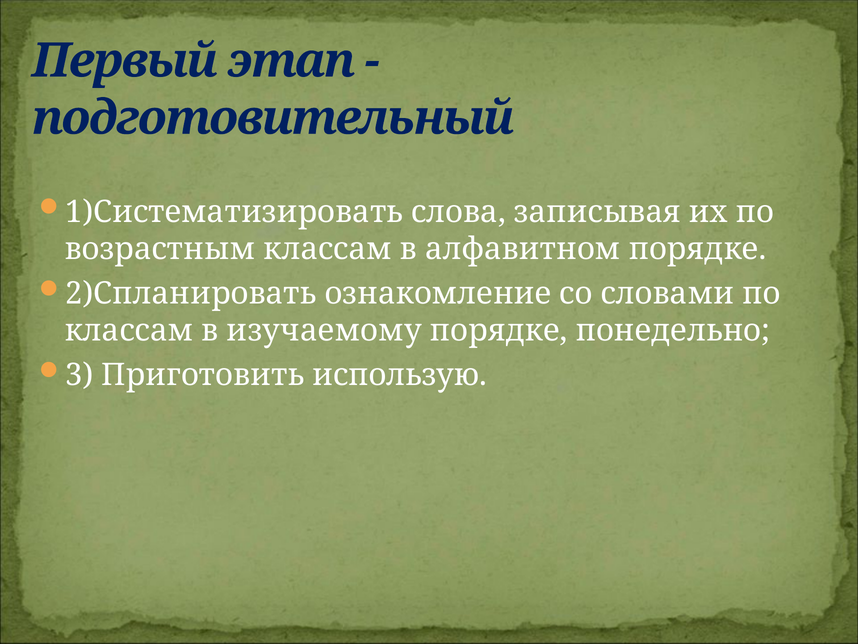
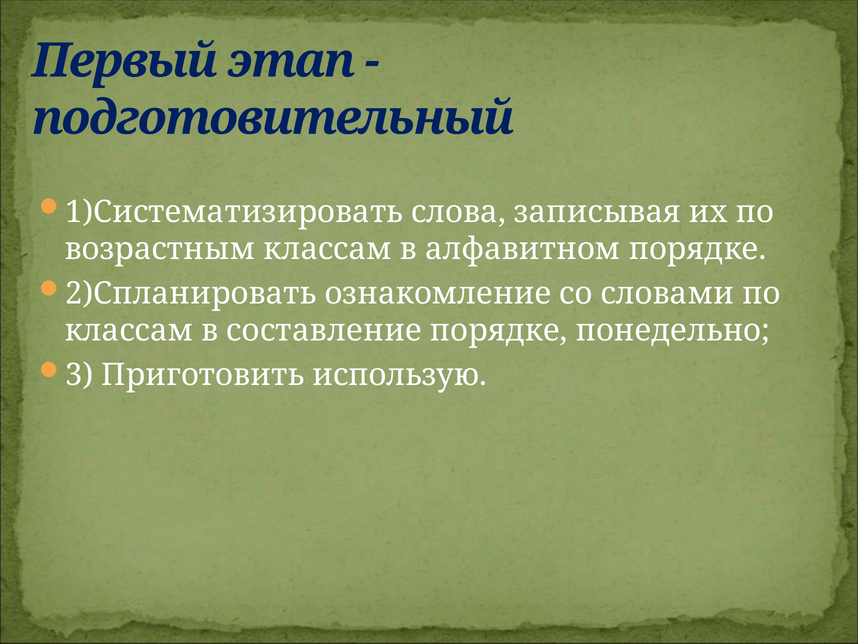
изучаемому: изучаемому -> составление (324, 330)
